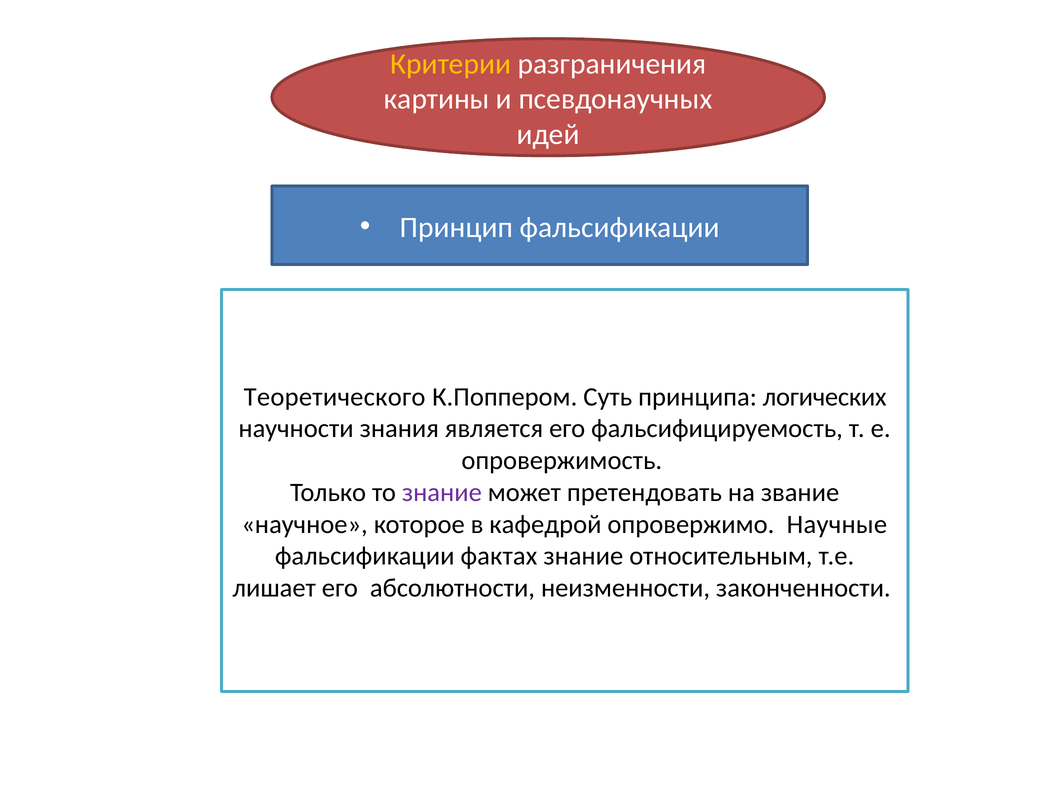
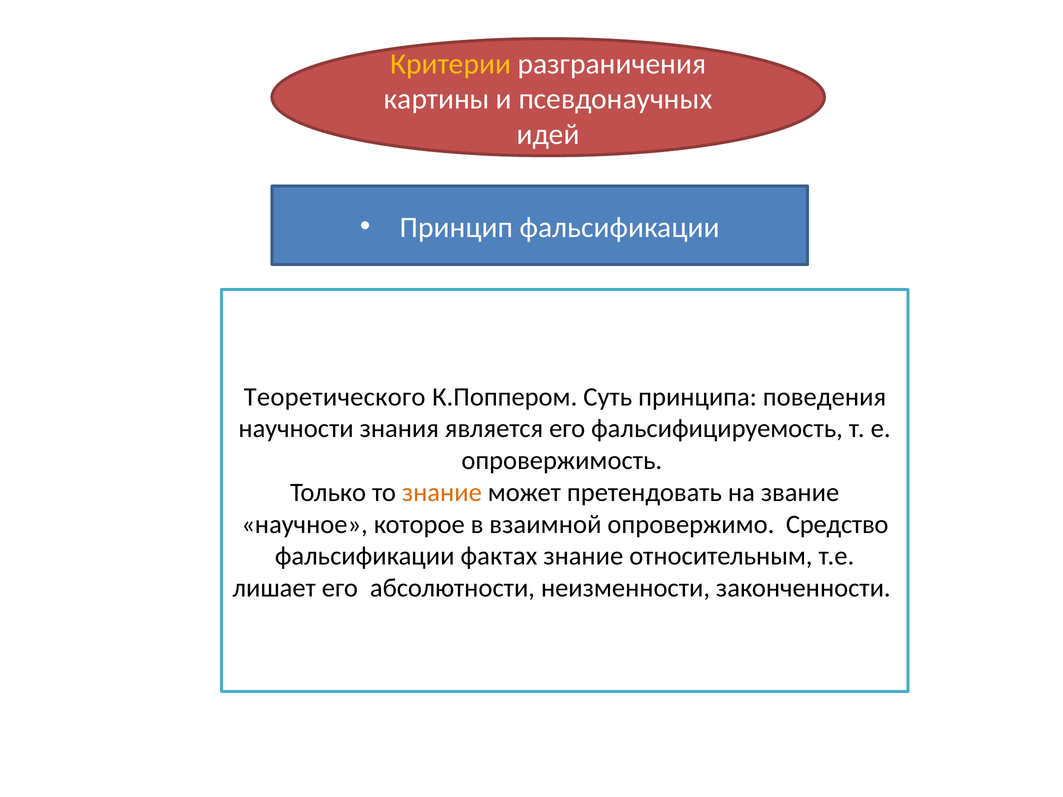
логических: логических -> поведения (825, 397)
знание colour: purple -> orange (442, 493)
кафедрой: кафедрой -> взаимной (545, 524)
Научные: Научные -> Средство (837, 524)
